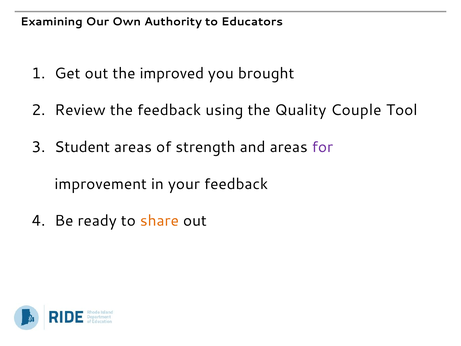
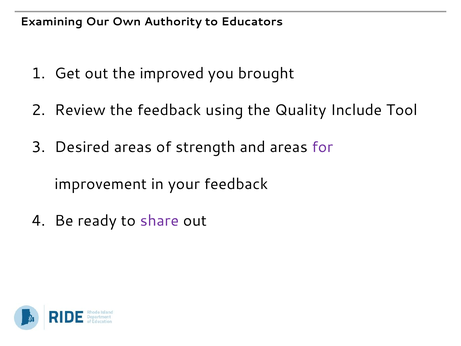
Couple: Couple -> Include (356, 110)
Student: Student -> Desired (82, 147)
share colour: orange -> purple (159, 221)
